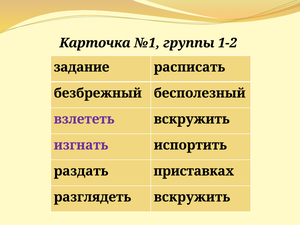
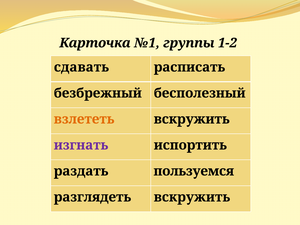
задание: задание -> сдавать (81, 67)
взлететь colour: purple -> orange (84, 119)
приставках: приставках -> пользуемся (194, 171)
